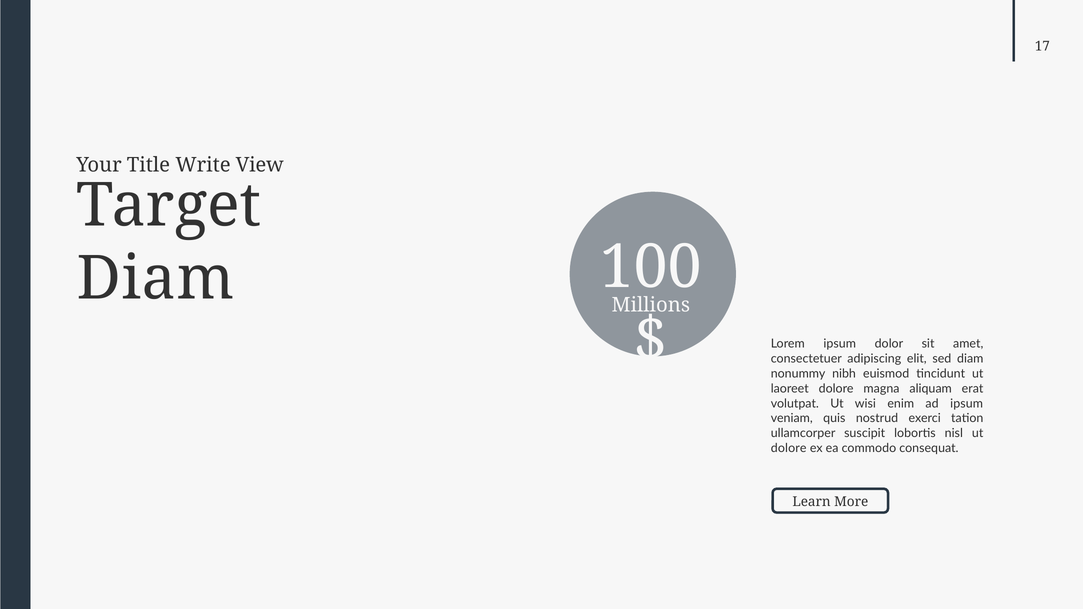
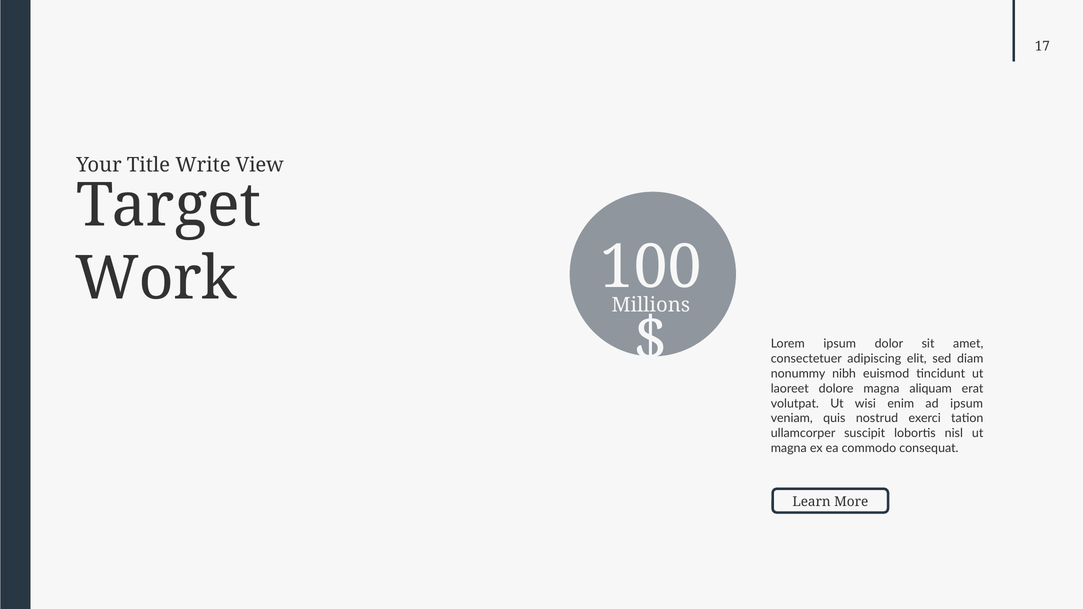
Diam: Diam -> Work (156, 279)
dolore: dolore -> magna (789, 448)
